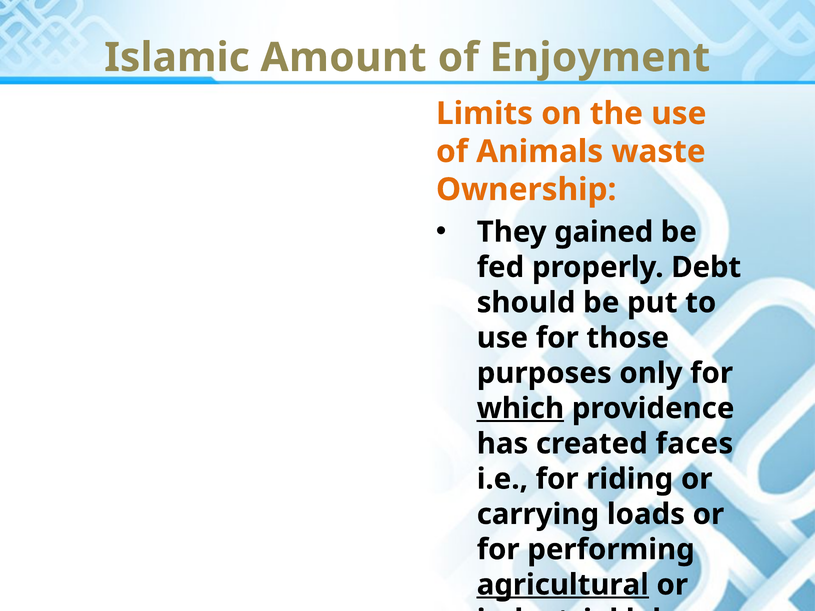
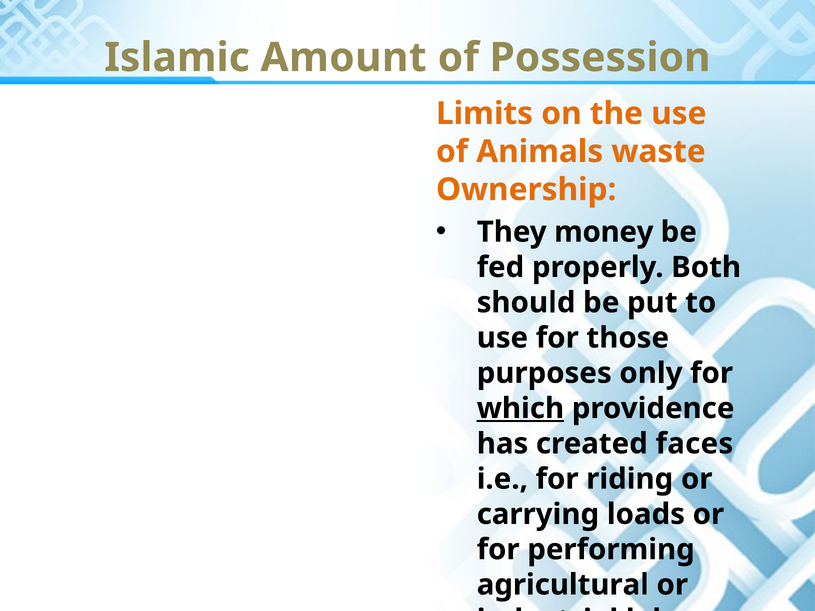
Enjoyment: Enjoyment -> Possession (600, 58)
gained: gained -> money (604, 232)
Debt: Debt -> Both (706, 267)
agricultural underline: present -> none (563, 585)
